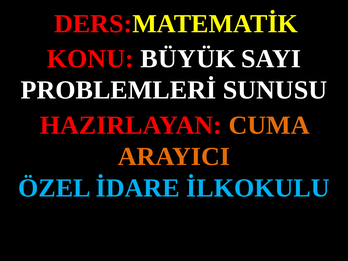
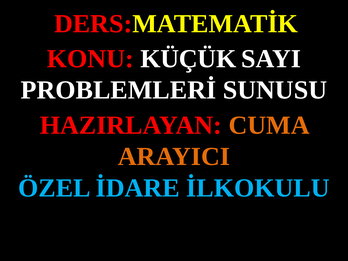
BÜYÜK: BÜYÜK -> KÜÇÜK (188, 59)
